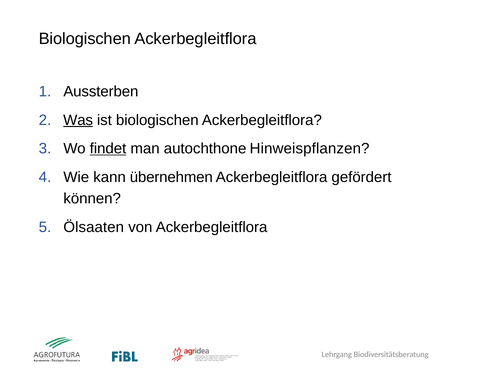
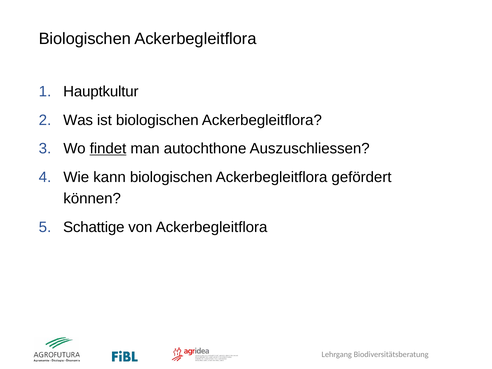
Aussterben: Aussterben -> Hauptkultur (101, 92)
Was underline: present -> none (78, 120)
Hinweispflanzen: Hinweispflanzen -> Auszuschliessen (310, 149)
kann übernehmen: übernehmen -> biologischen (171, 177)
Ölsaaten: Ölsaaten -> Schattige (94, 227)
